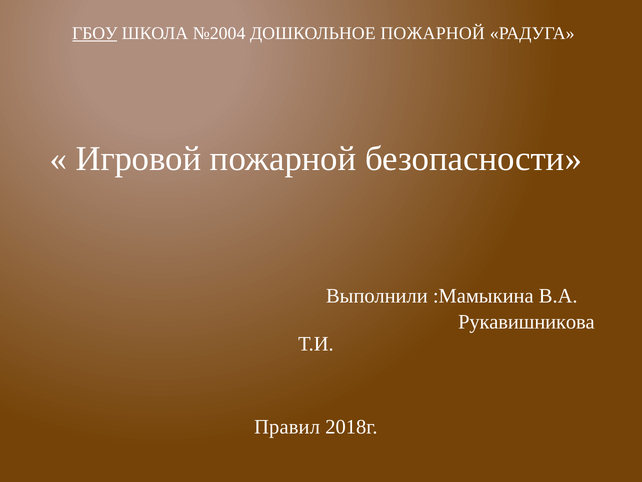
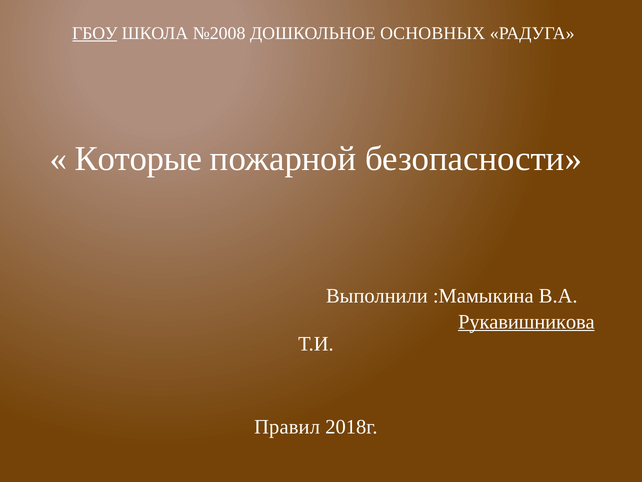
№2004: №2004 -> №2008 (219, 33)
ДОШКОЛЬНОЕ ПОЖАРНОЙ: ПОЖАРНОЙ -> ОСНОВНЫХ (433, 33)
Игровой: Игровой -> Которые (139, 159)
Рукавишникова underline: none -> present (526, 321)
